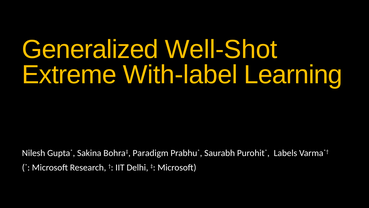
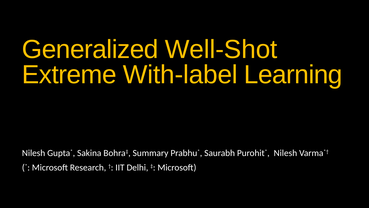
Paradigm: Paradigm -> Summary (151, 153)
Labels: Labels -> Nilesh (285, 153)
